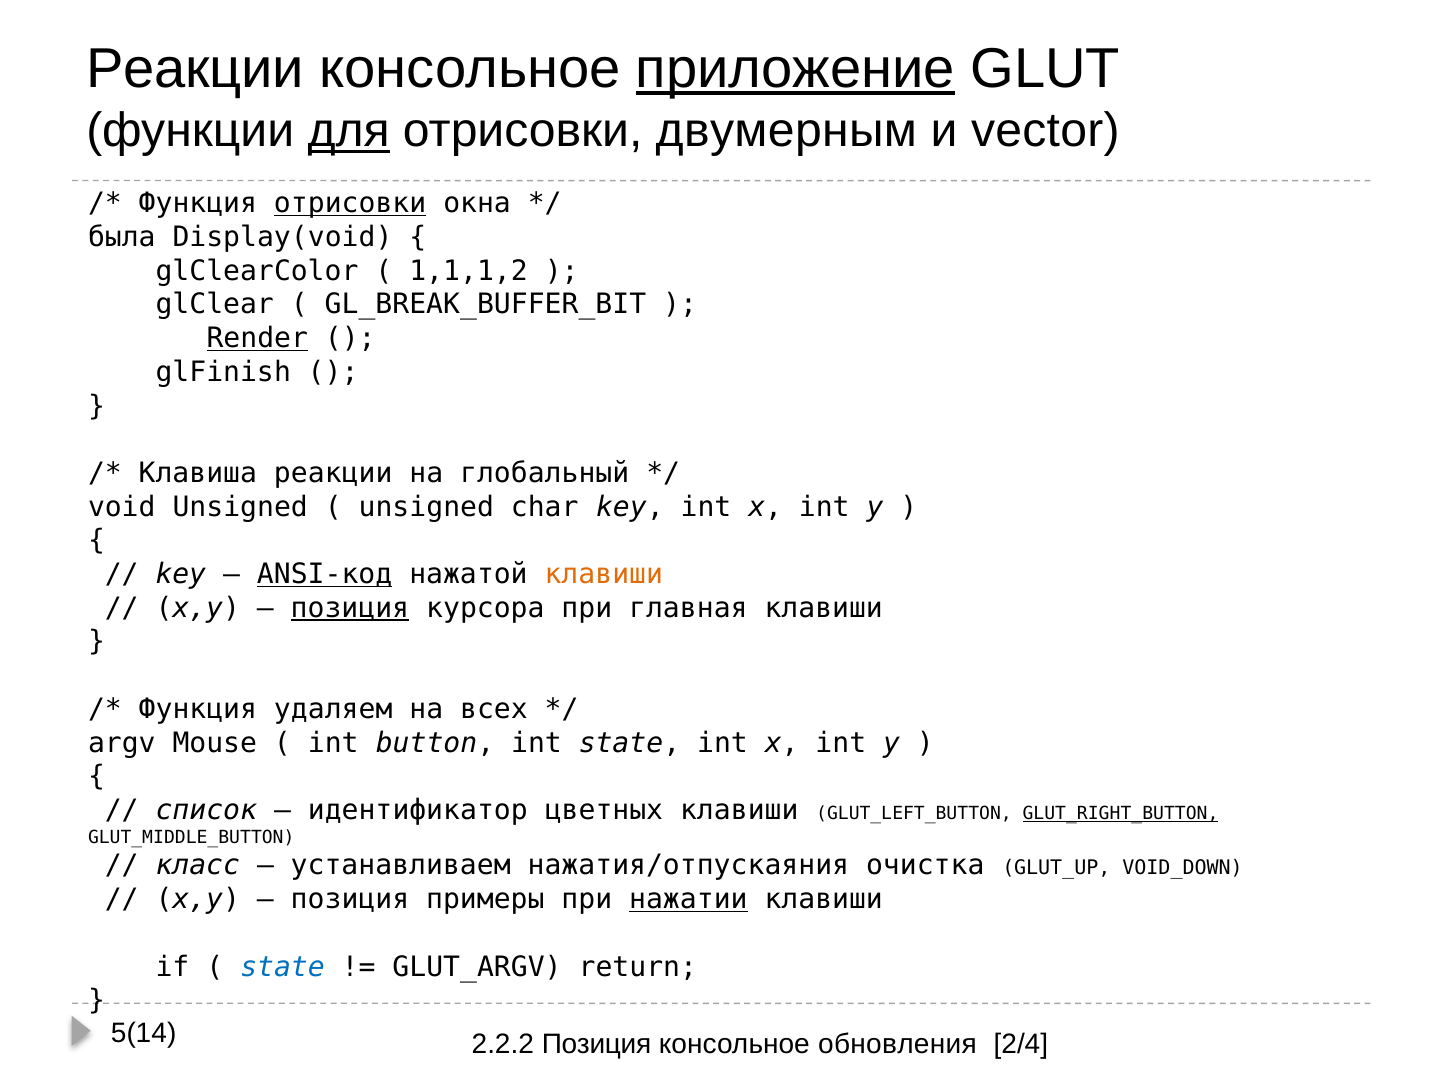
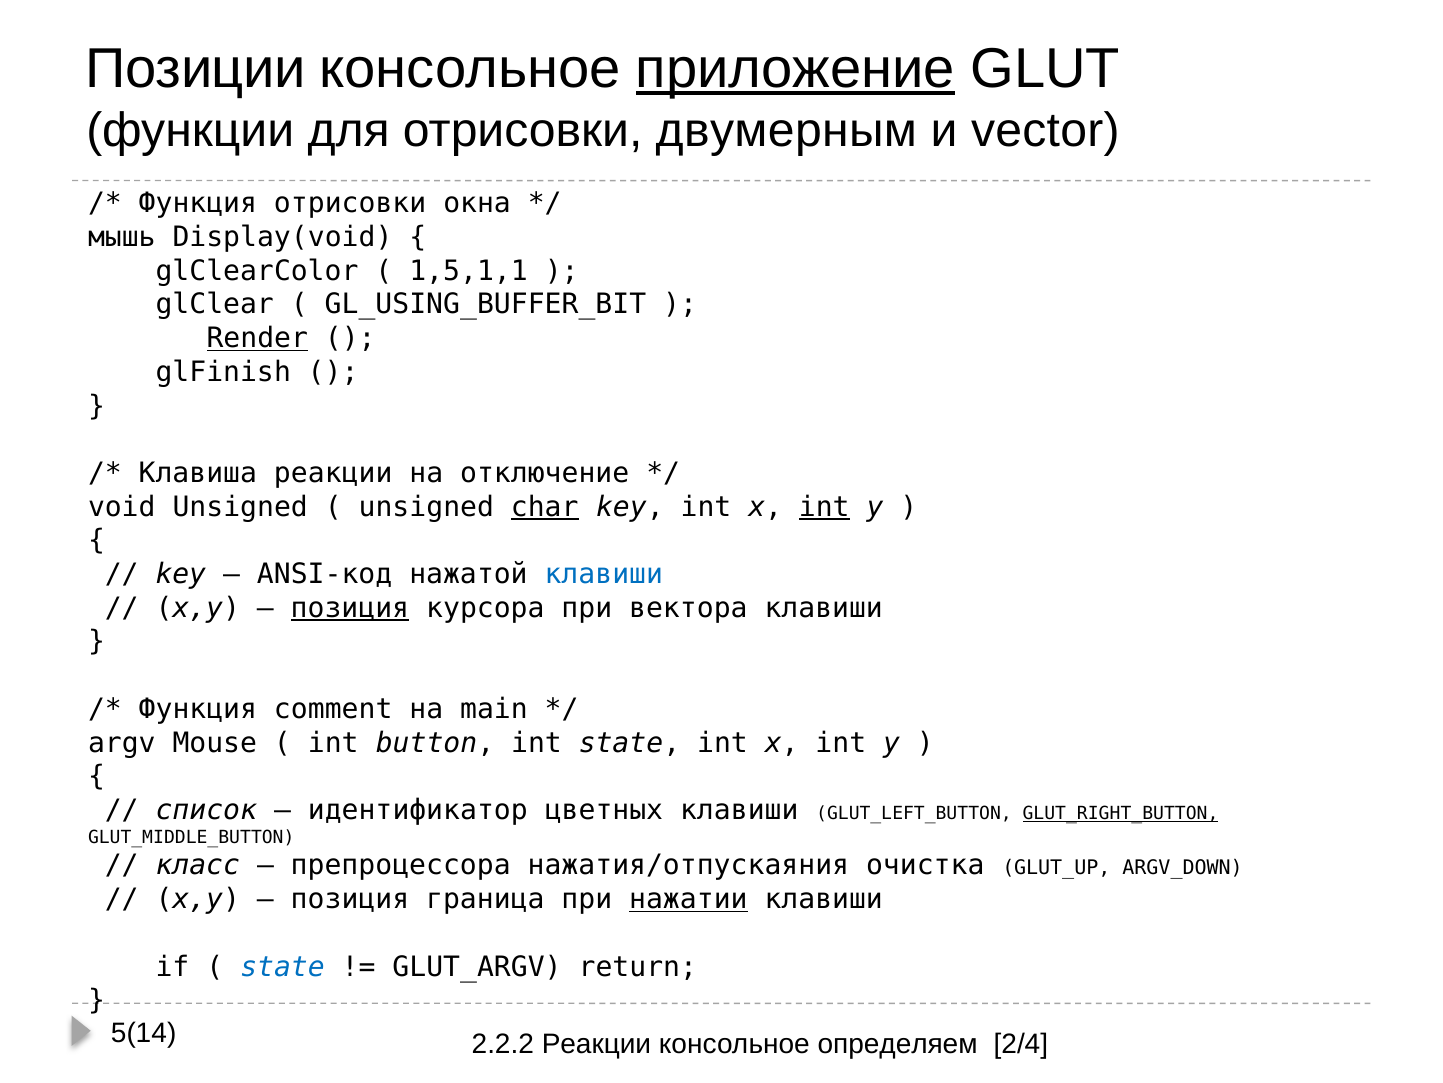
Реакции: Реакции -> Позиции (196, 69)
для underline: present -> none (349, 131)
отрисовки underline: present -> none (350, 203)
была: была -> мышь (122, 237)
1,1,1,2: 1,1,1,2 -> 1,5,1,1 (469, 271)
GL_BREAK_BUFFER_BIT: GL_BREAK_BUFFER_BIT -> GL_USING_BUFFER_BIT (485, 304)
глобальный: глобальный -> отключение (545, 473)
char underline: none -> present (545, 507)
int underline: none -> present (824, 507)
ANSI-код underline: present -> none (325, 574)
клавиши colour: orange -> blue (604, 574)
главная: главная -> вектора (688, 608)
удаляем: удаляем -> comment (333, 709)
всех: всех -> main (494, 709)
устанавливаем: устанавливаем -> препроцессора (401, 865)
VOID_DOWN: VOID_DOWN -> ARGV_DOWN (1183, 868)
примеры: примеры -> граница (485, 899)
2.2.2 Позиция: Позиция -> Реакции (596, 1043)
обновления: обновления -> определяем (898, 1043)
